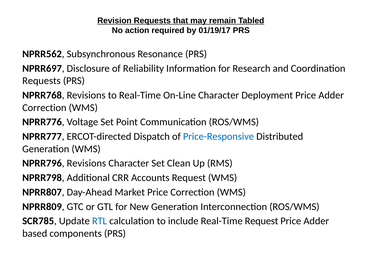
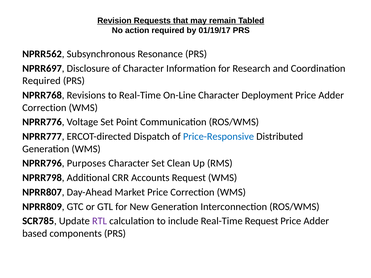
of Reliability: Reliability -> Character (143, 69)
Requests: Requests -> Required (41, 81)
NPRR796 Revisions: Revisions -> Purposes (86, 163)
RTL colour: blue -> purple (100, 221)
